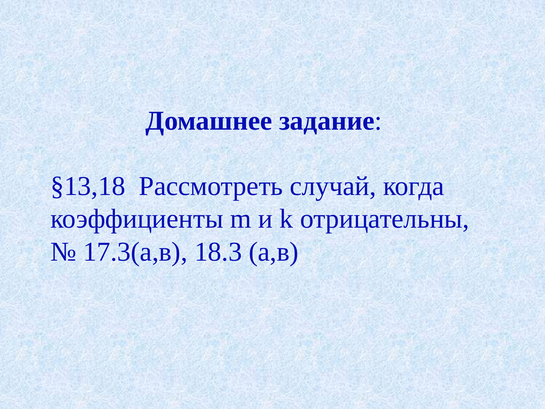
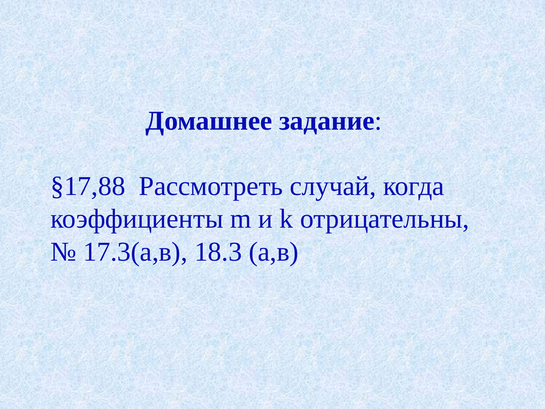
§13,18: §13,18 -> §17,88 (88, 186)
